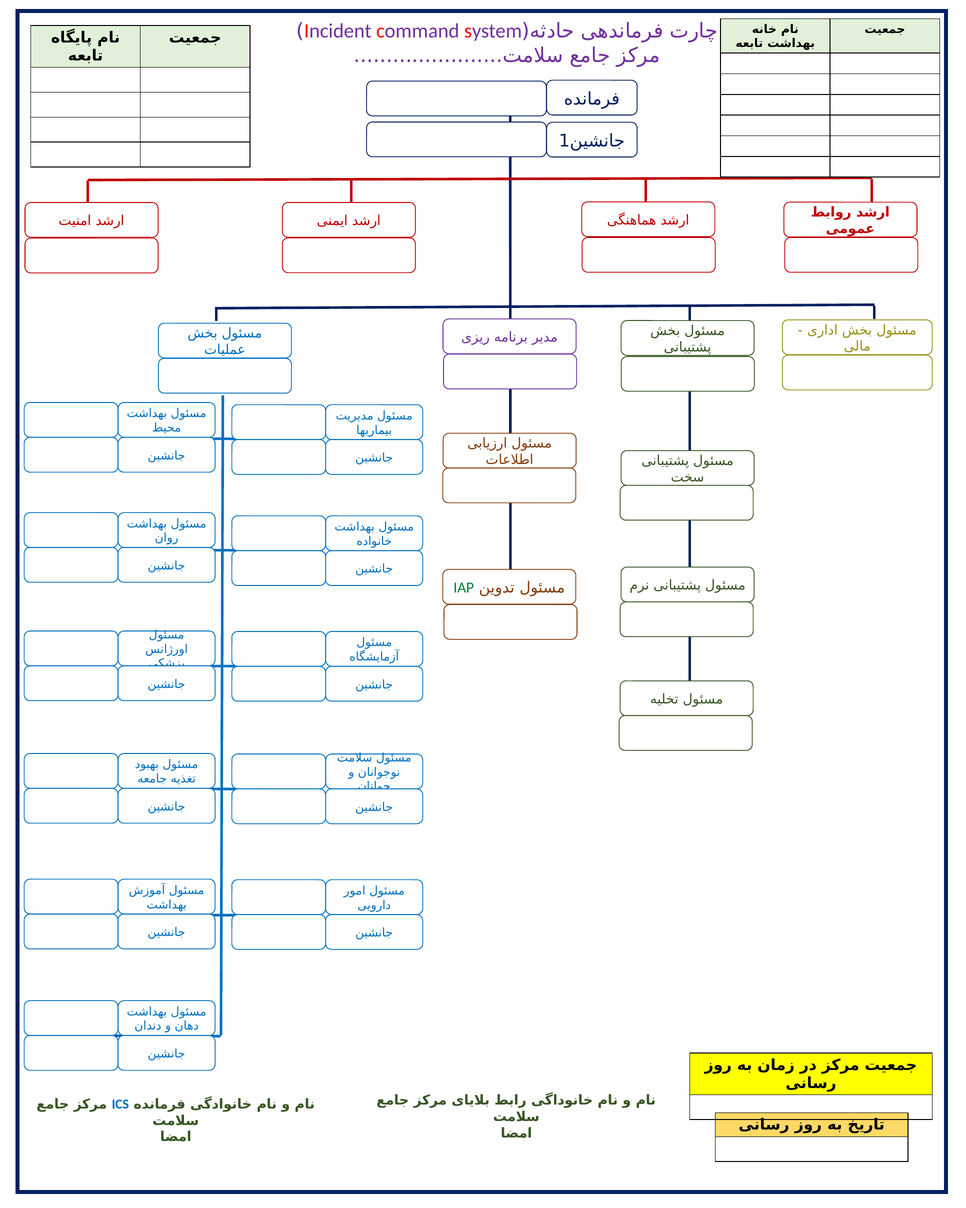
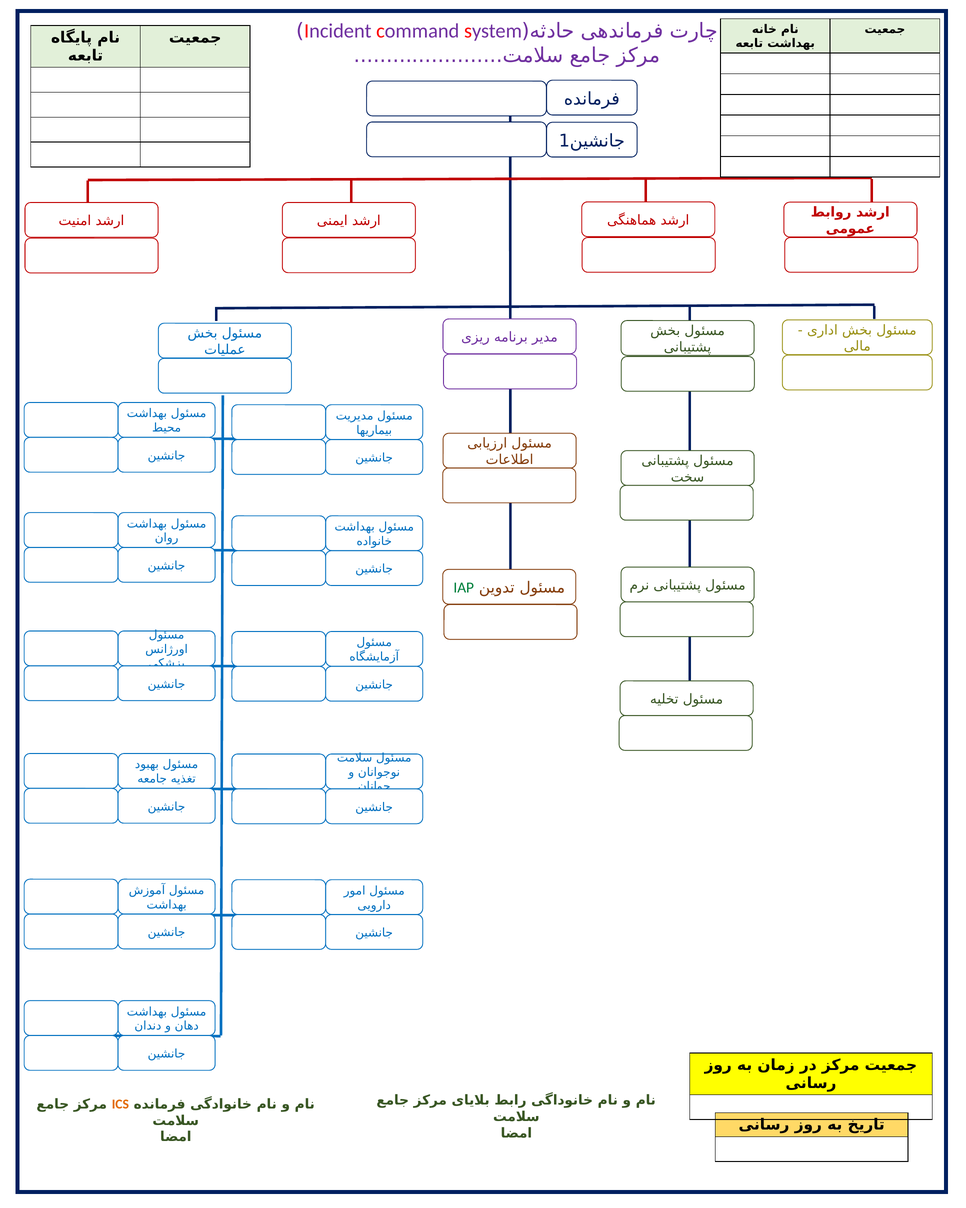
ICS colour: blue -> orange (120, 1104)
